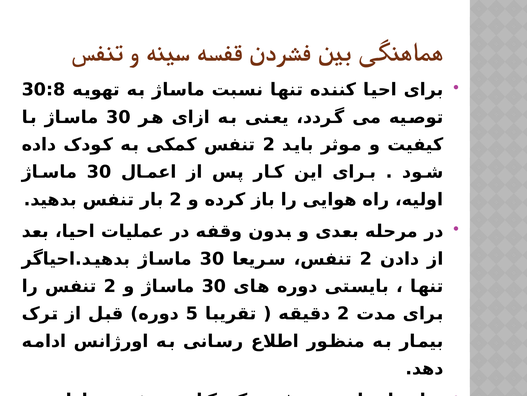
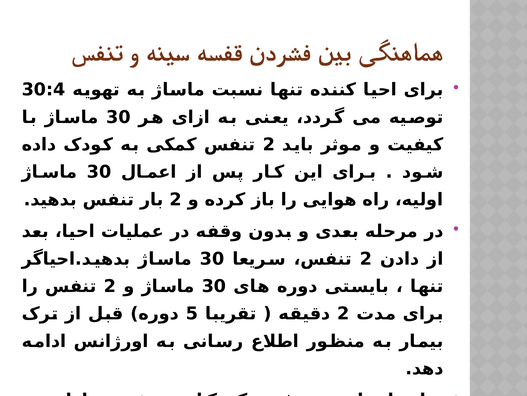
30:8: 30:8 -> 30:4 (44, 90)
